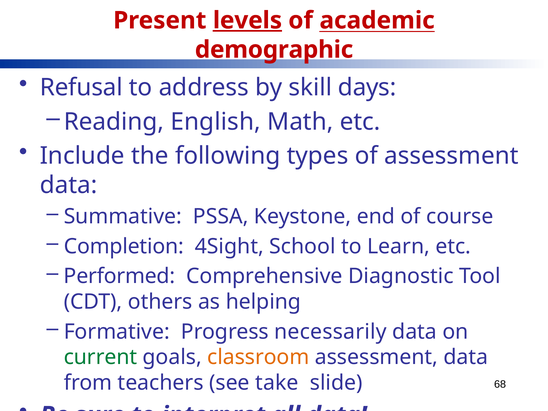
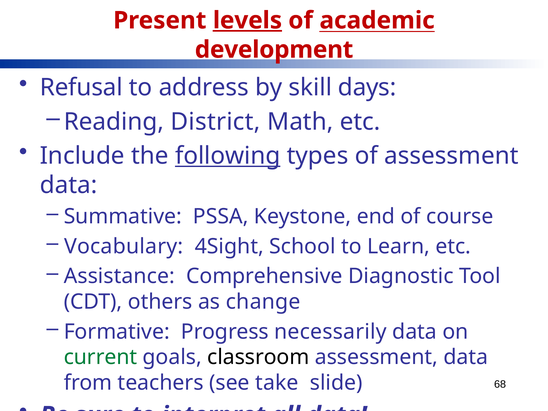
demographic: demographic -> development (274, 50)
English: English -> District (216, 122)
following underline: none -> present (228, 156)
Completion: Completion -> Vocabulary (124, 246)
Performed: Performed -> Assistance (119, 276)
helping: helping -> change (263, 302)
classroom colour: orange -> black (258, 357)
